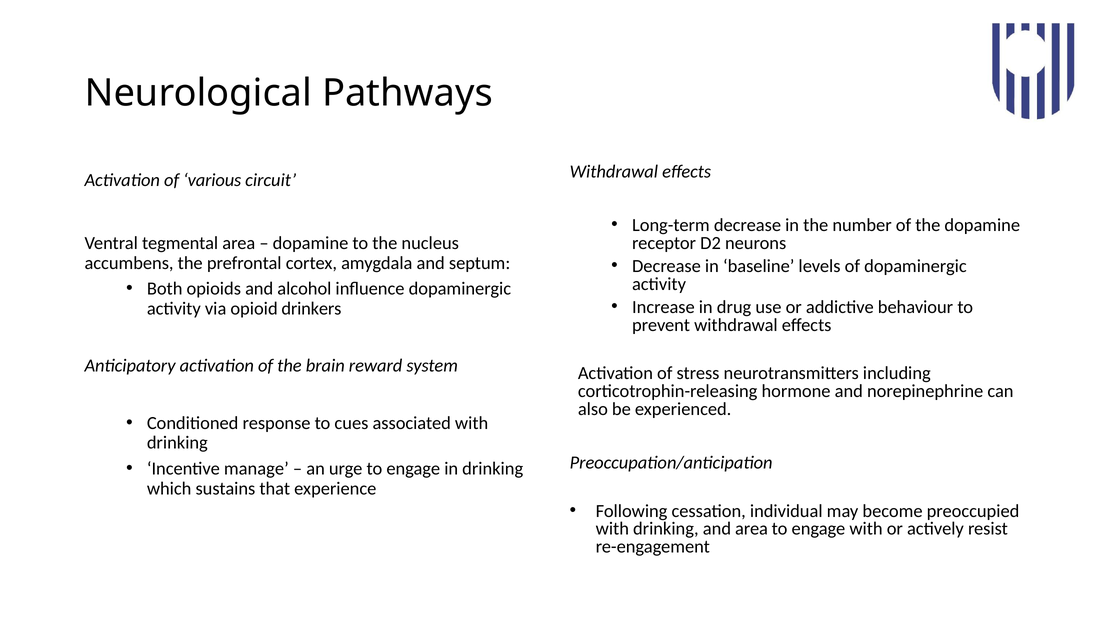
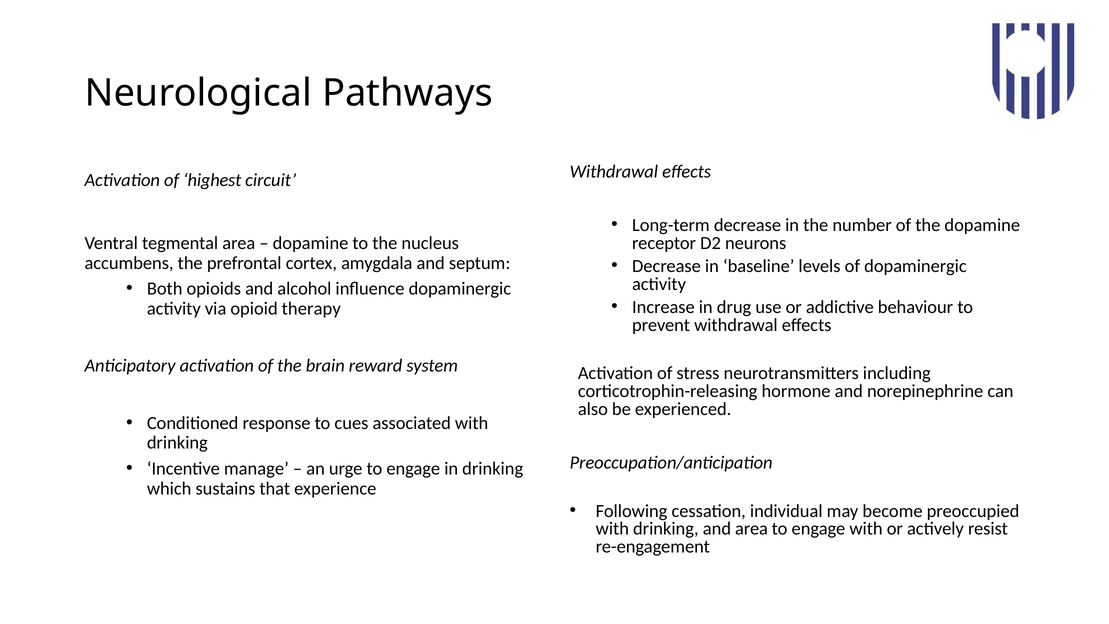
various: various -> highest (212, 180)
drinkers: drinkers -> therapy (311, 308)
